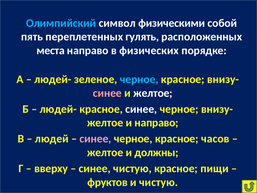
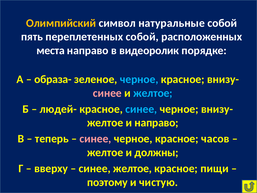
Олимпийский colour: light blue -> yellow (61, 23)
физическими: физическими -> натуральные (172, 23)
переплетенных гулять: гулять -> собой (142, 37)
физических: физических -> видеоролик (149, 50)
людей-: людей- -> образа- (53, 79)
желтое colour: white -> light blue (153, 93)
синее colour: white -> light blue (141, 109)
людей: людей -> теперь (52, 139)
синее чистую: чистую -> желтое (132, 168)
фруктов: фруктов -> поэтому (107, 182)
